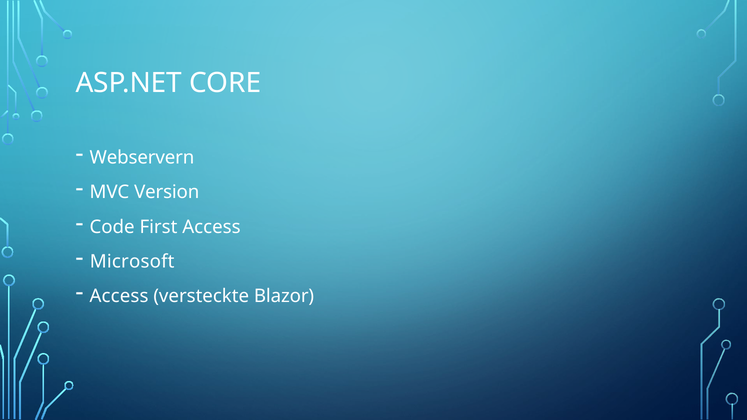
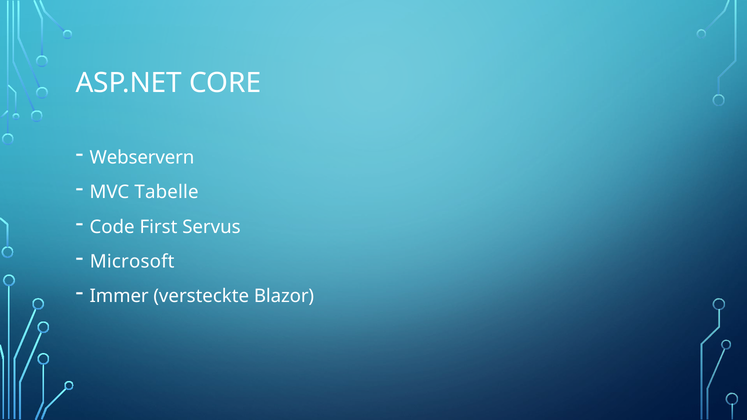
Version: Version -> Tabelle (167, 192)
First Access: Access -> Servus (211, 227)
Access: Access -> Immer (119, 296)
